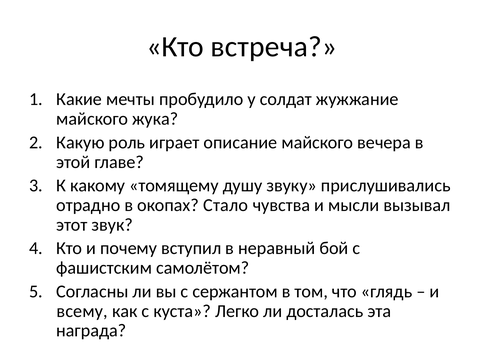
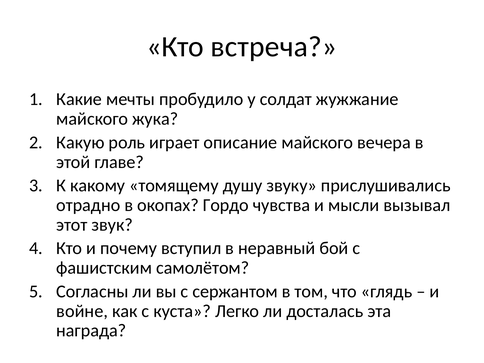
Стало: Стало -> Гордо (226, 205)
всему: всему -> войне (82, 311)
